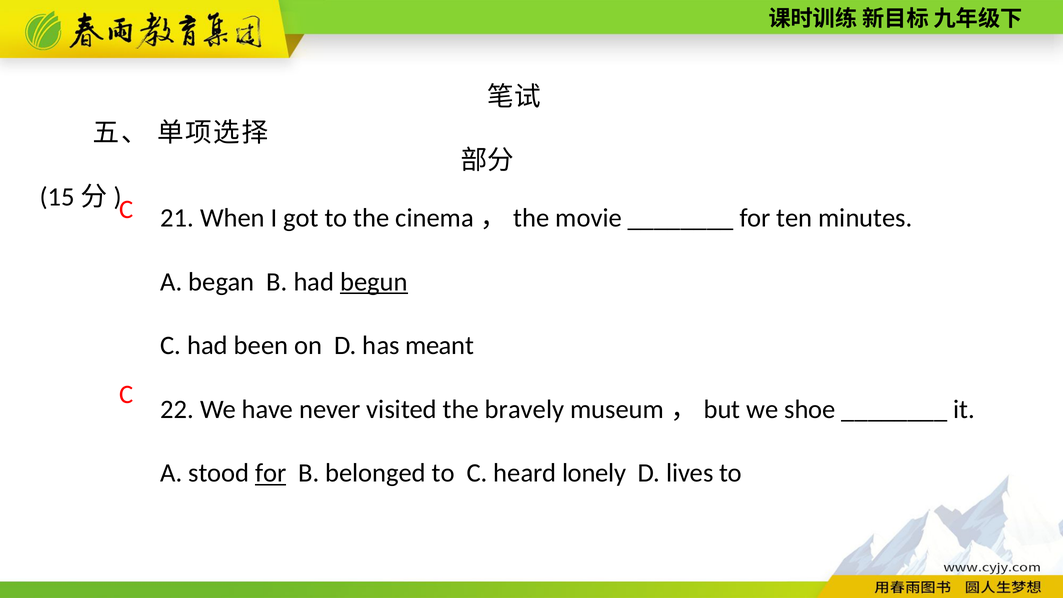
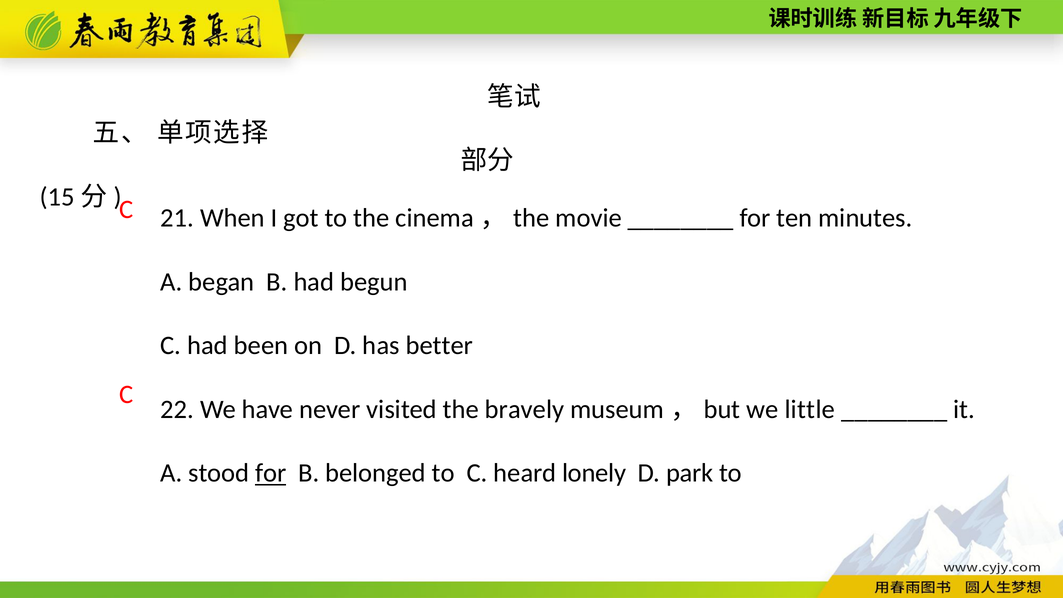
begun underline: present -> none (374, 282)
meant: meant -> better (439, 346)
shoe: shoe -> little (810, 409)
lives: lives -> park (690, 473)
